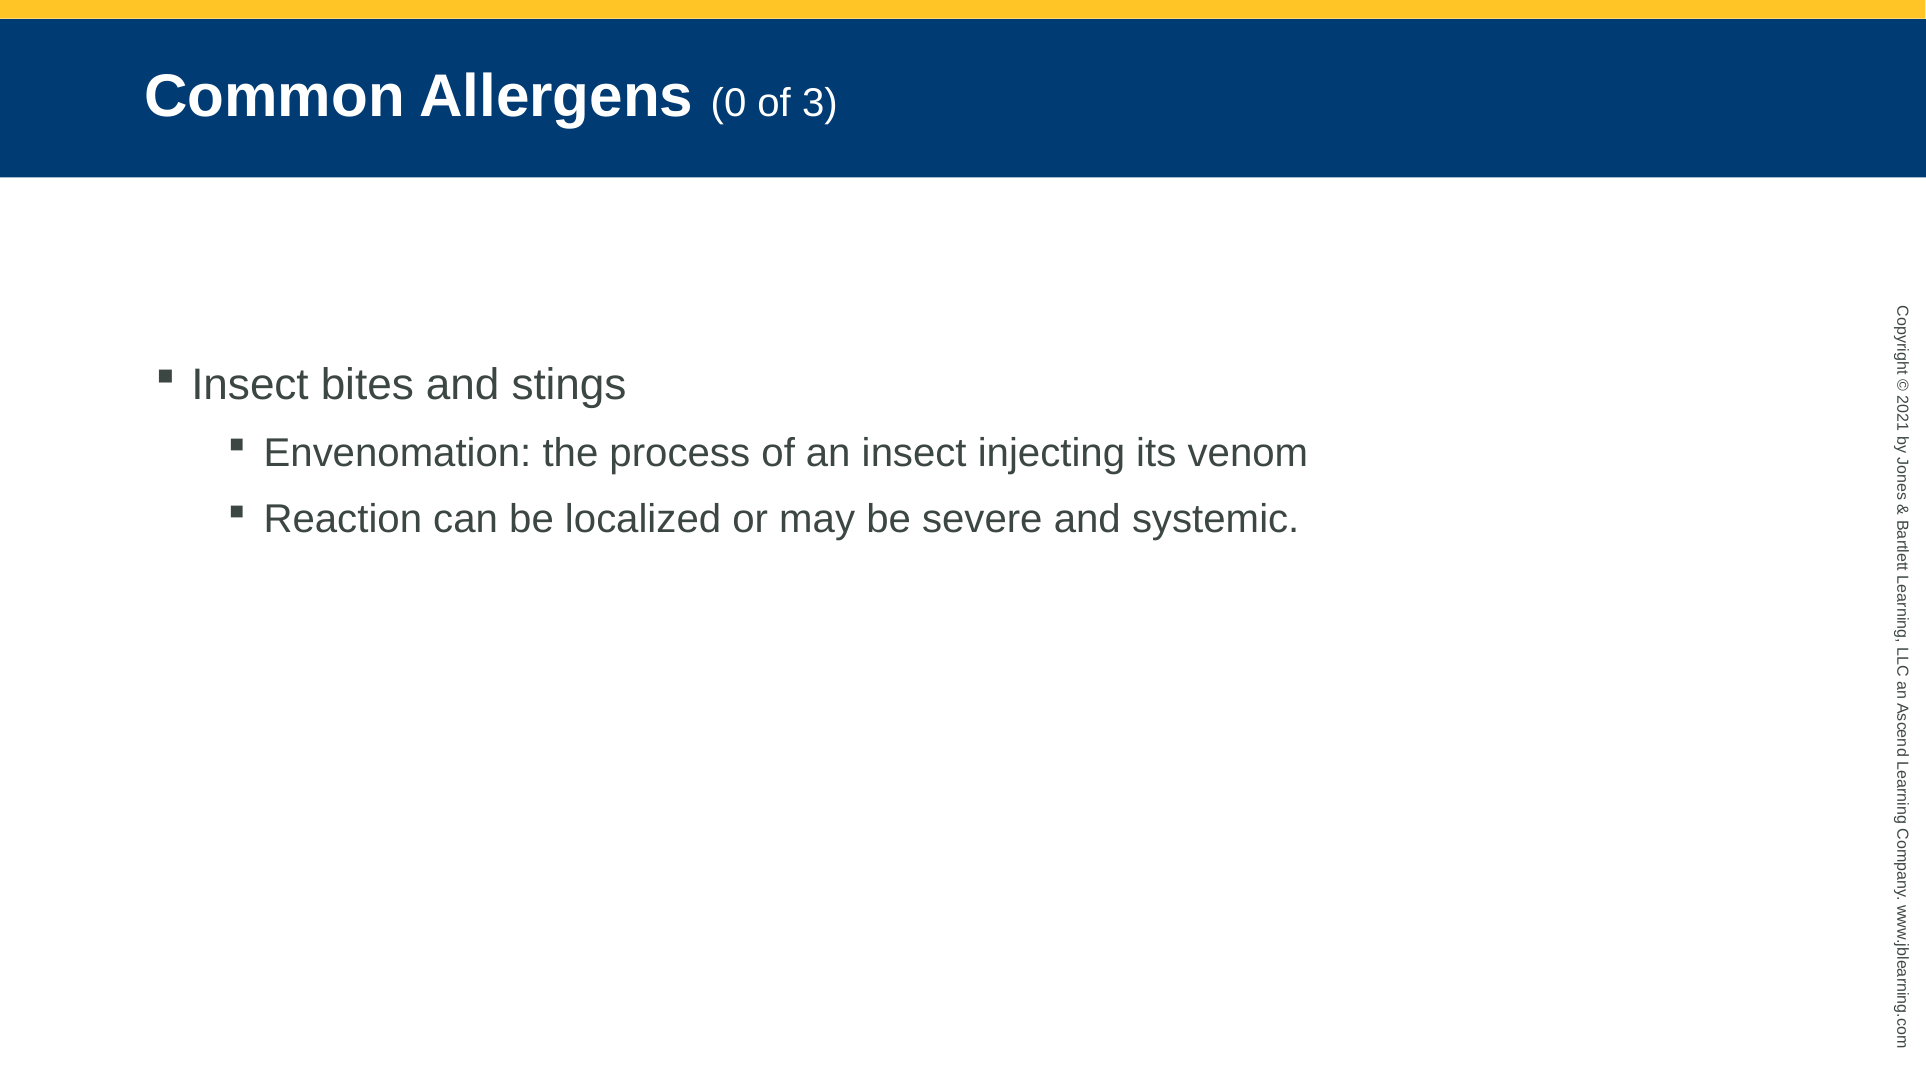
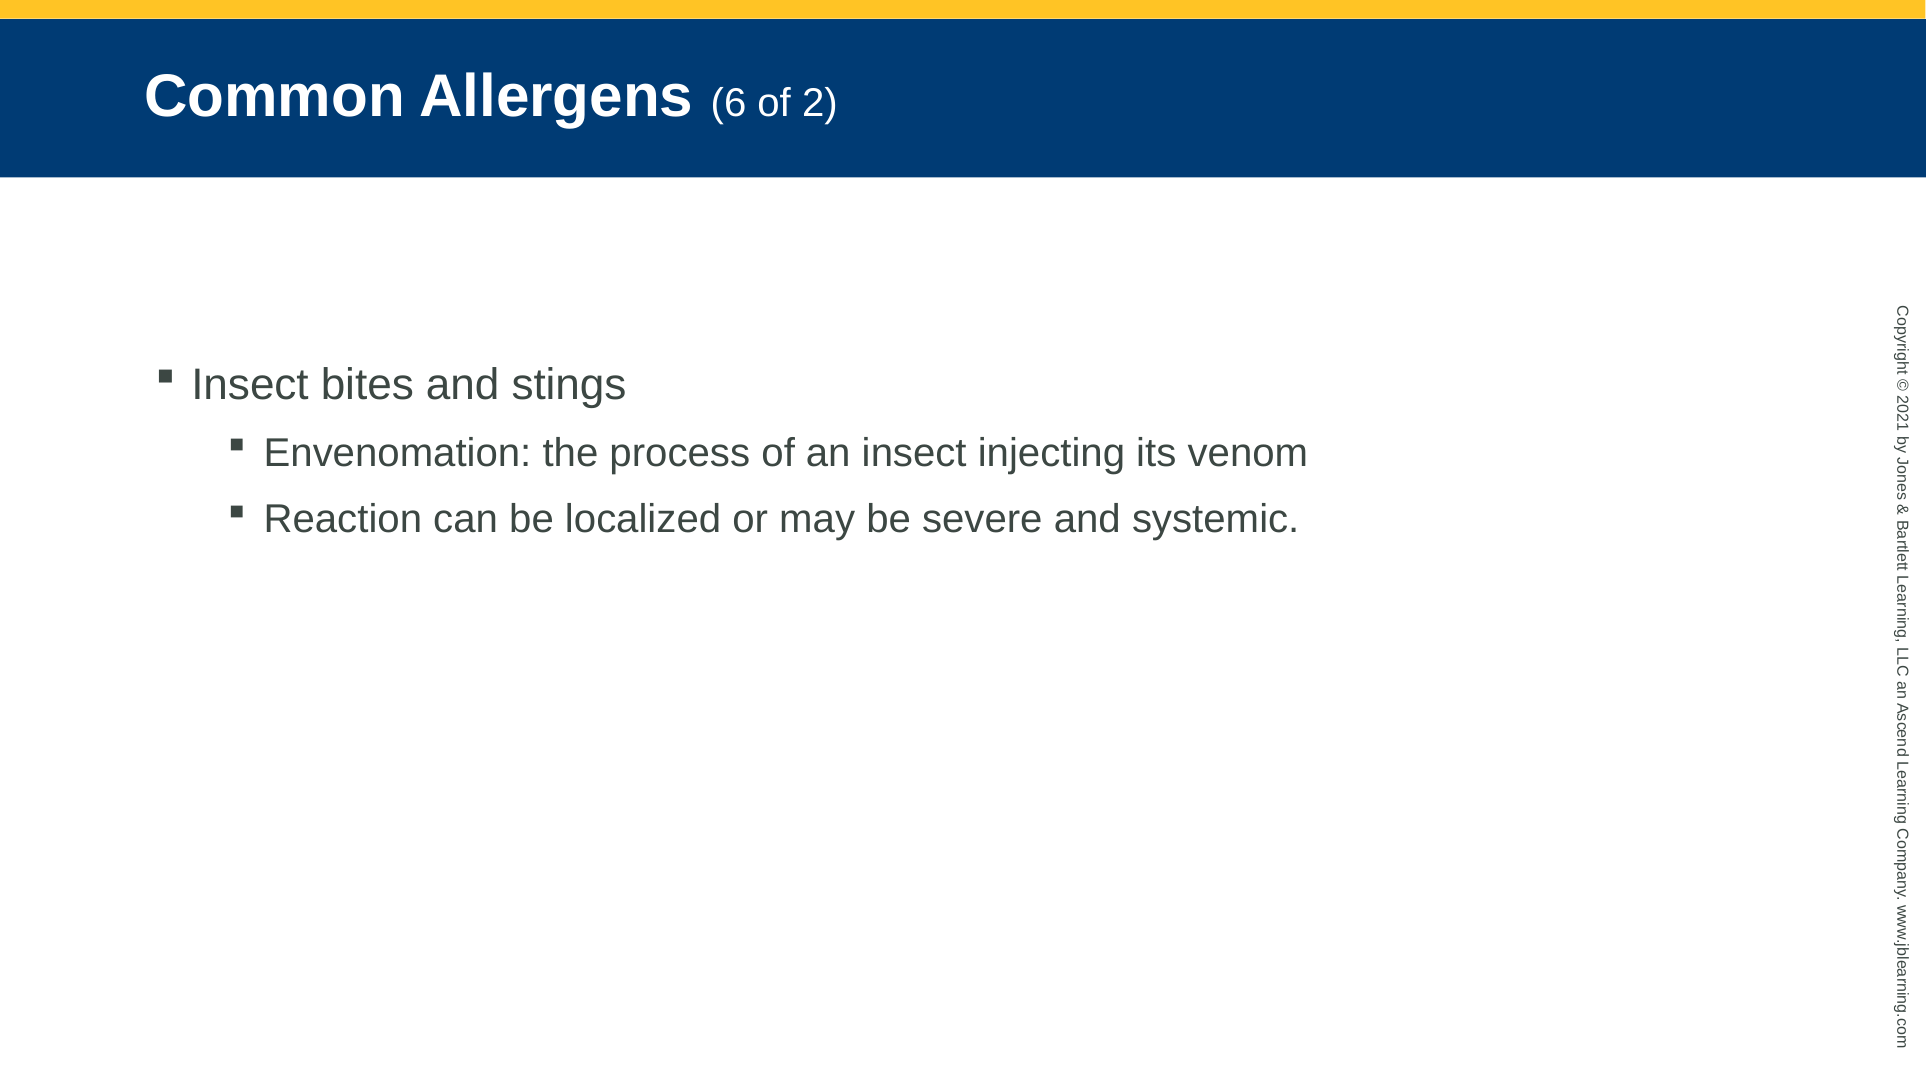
Allergens 0: 0 -> 6 (729, 103)
of 3: 3 -> 2 (820, 103)
